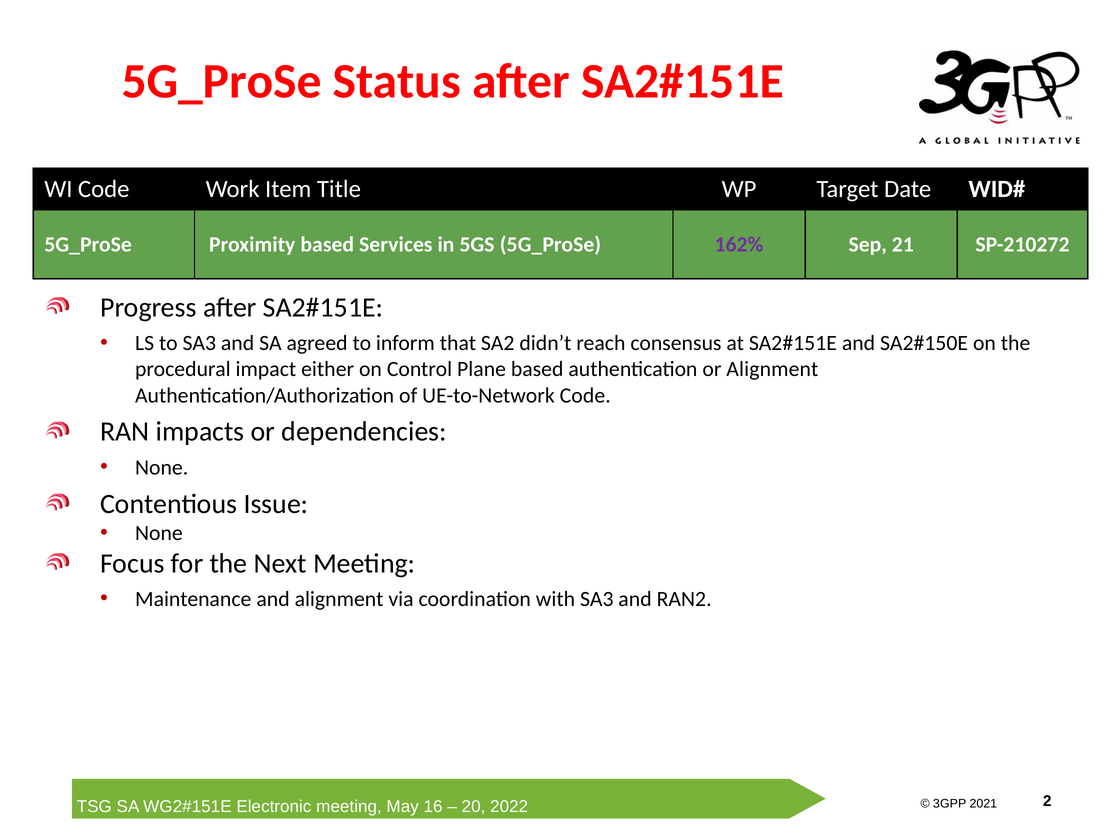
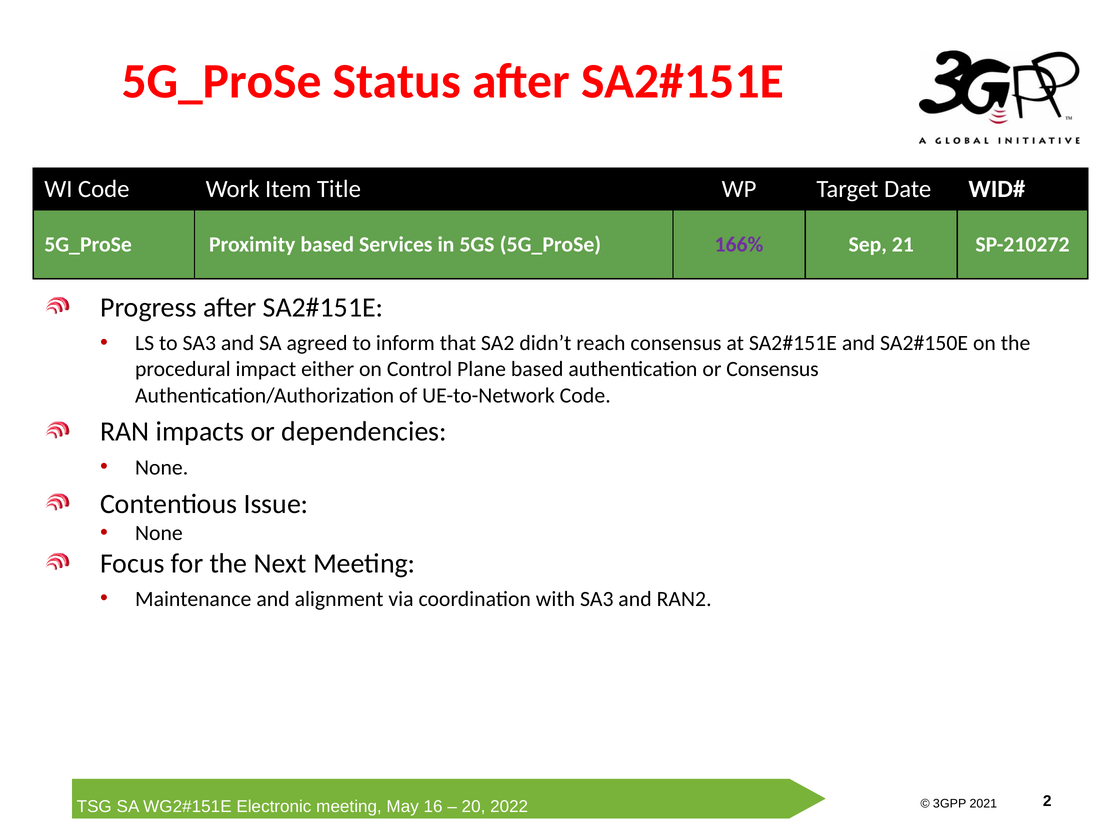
162%: 162% -> 166% (739, 244)
or Alignment: Alignment -> Consensus (773, 369)
